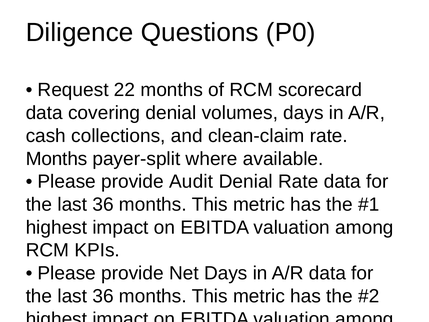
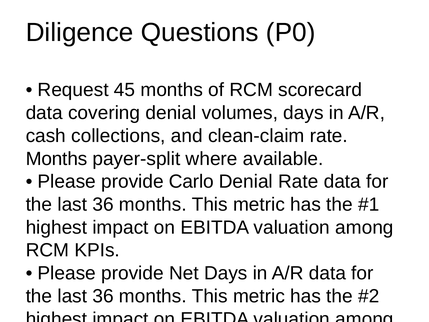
22: 22 -> 45 (125, 90)
Audit: Audit -> Carlo (191, 182)
